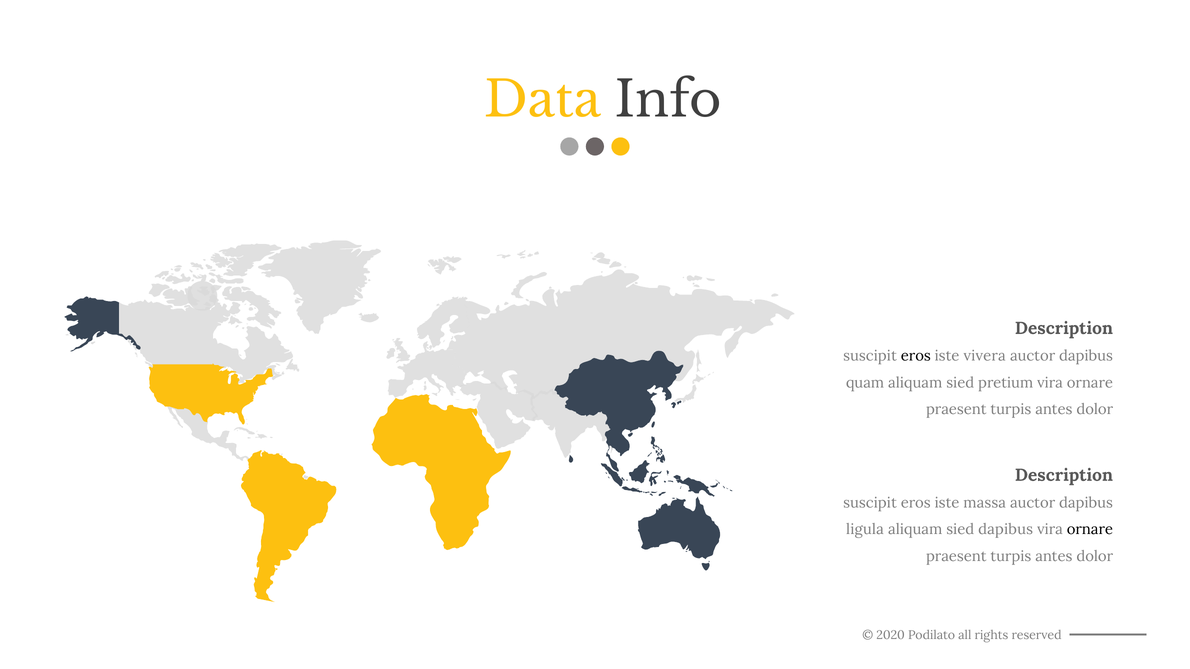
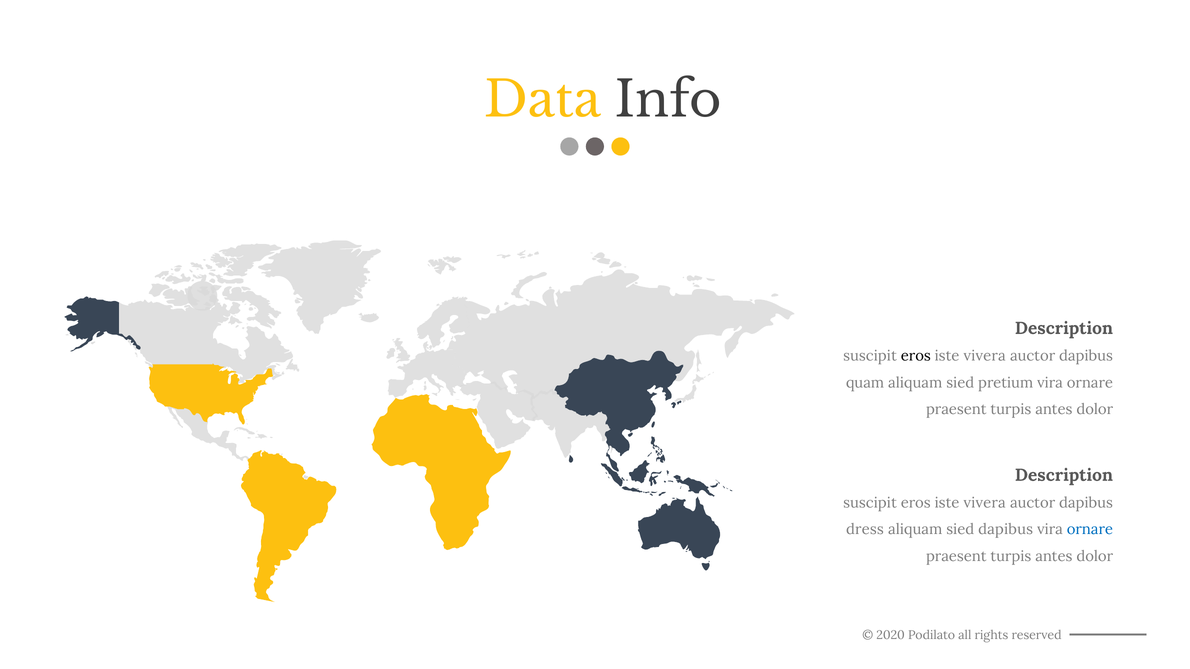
massa: massa -> vivera (985, 503)
ligula: ligula -> dress (865, 530)
ornare colour: black -> blue (1090, 530)
